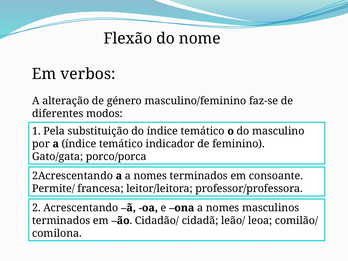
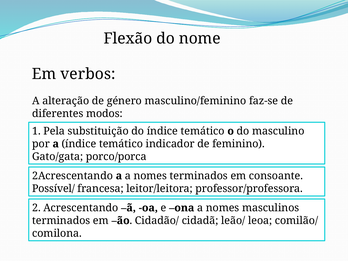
Permite/: Permite/ -> Possível/ (54, 189)
